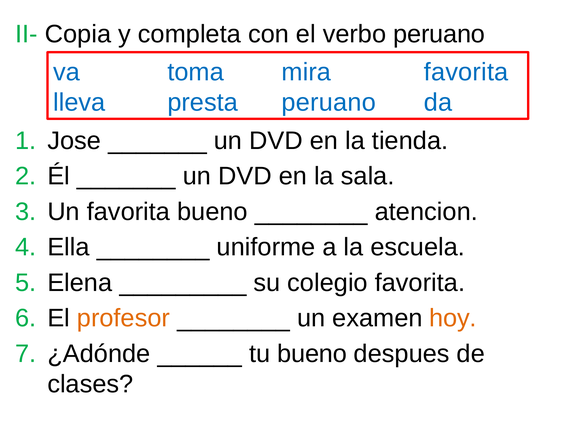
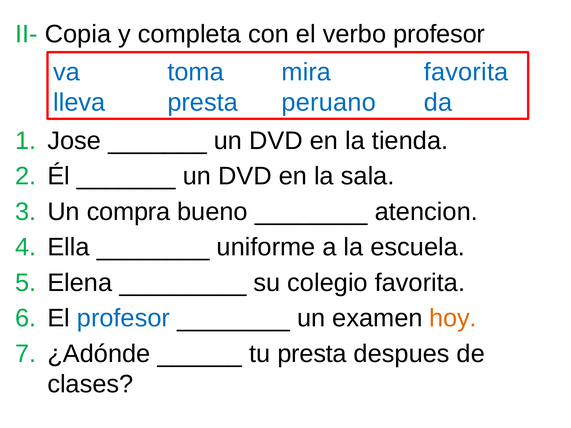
verbo peruano: peruano -> profesor (439, 34)
Un favorita: favorita -> compra (129, 212)
profesor colour: orange -> blue (123, 318)
tu bueno: bueno -> presta (312, 354)
